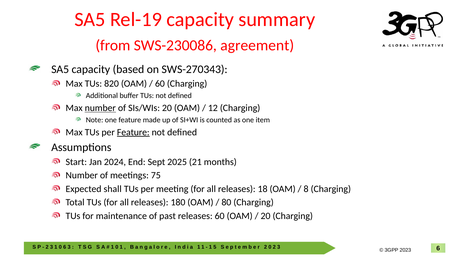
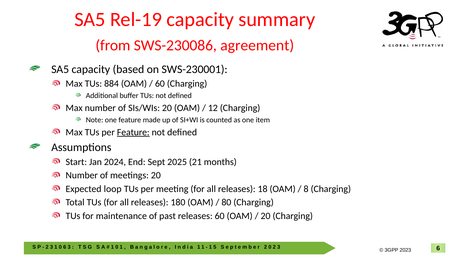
SWS-270343: SWS-270343 -> SWS-230001 (195, 69)
820: 820 -> 884 (111, 84)
number underline: present -> none (100, 108)
meetings 75: 75 -> 20 (156, 175)
shall: shall -> loop (113, 189)
